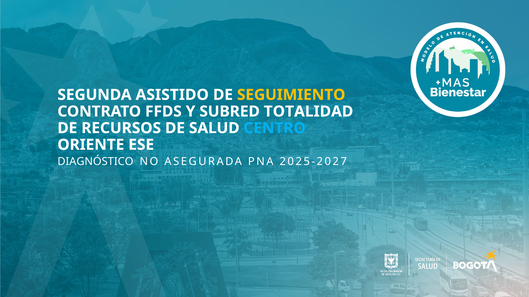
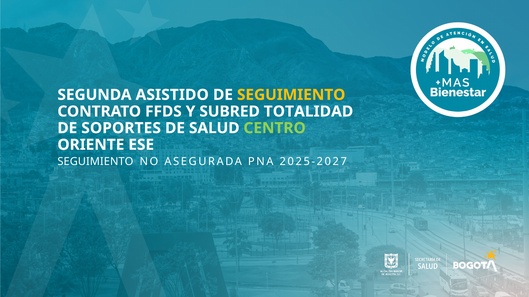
RECURSOS: RECURSOS -> SOPORTES (121, 128)
CENTRO colour: light blue -> light green (275, 128)
DIAGNÓSTICO: DIAGNÓSTICO -> SEGUIMIENTO (95, 162)
